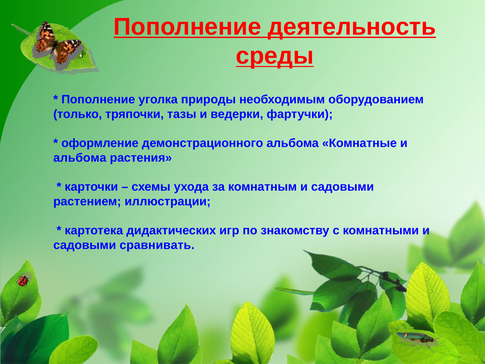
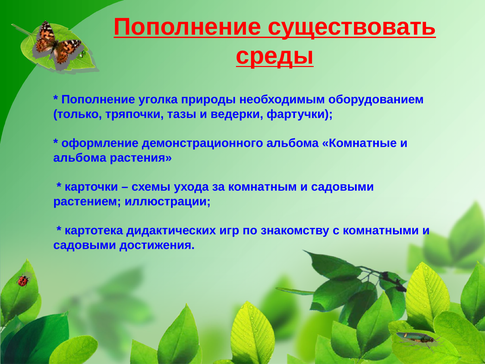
деятельность: деятельность -> существовать (352, 27)
сравнивать: сравнивать -> достижения (157, 245)
